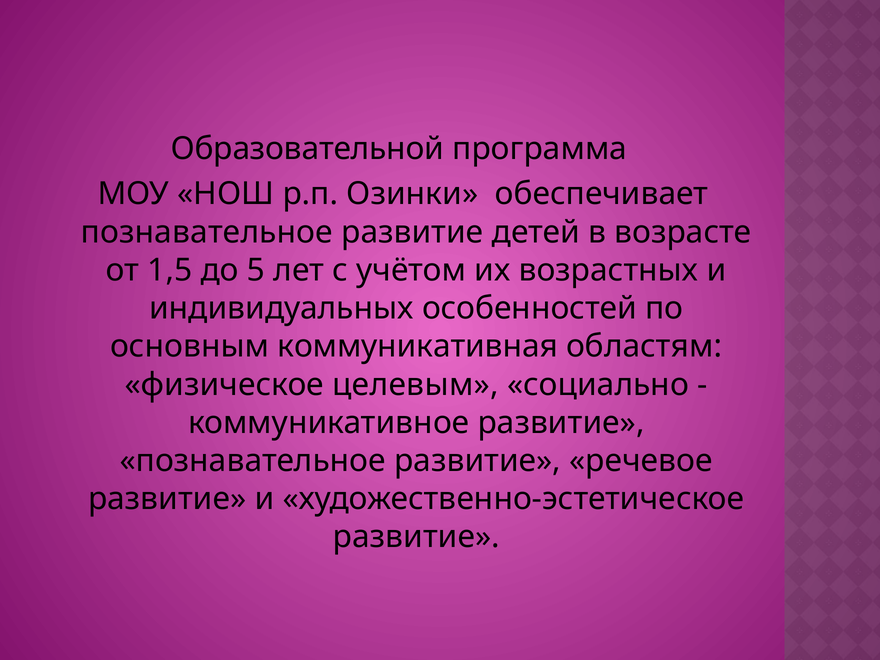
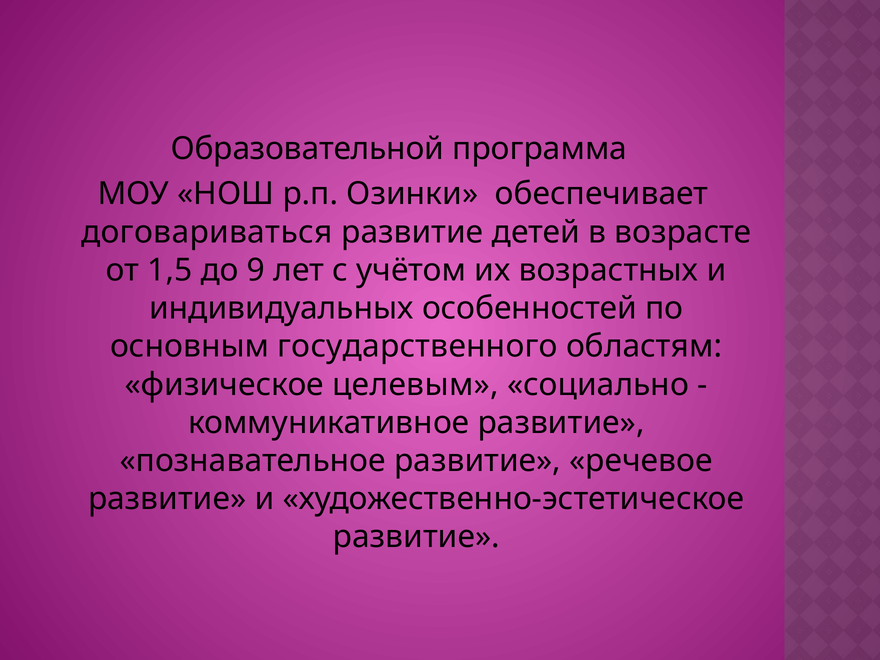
познавательное: познавательное -> договариваться (207, 232)
5: 5 -> 9 (256, 270)
коммуникативная: коммуникативная -> государственного (418, 346)
